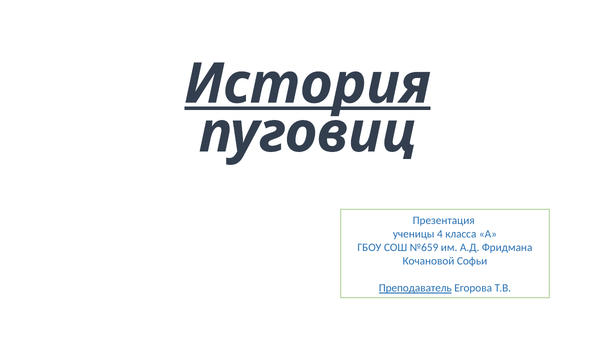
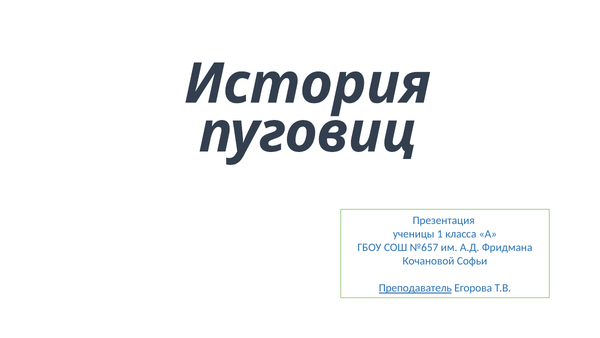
История underline: present -> none (308, 84)
4: 4 -> 1 (440, 234)
№659: №659 -> №657 (424, 247)
